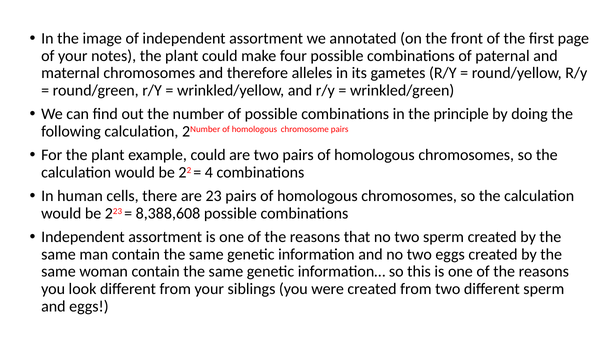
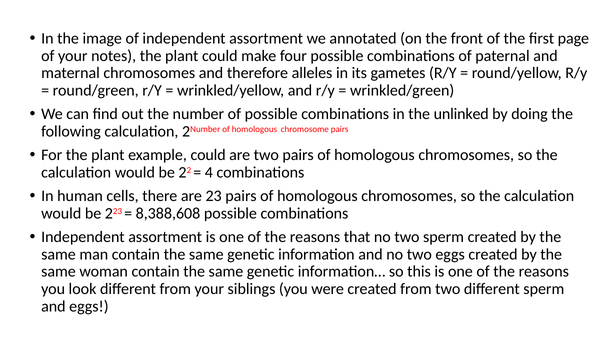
principle: principle -> unlinked (461, 114)
